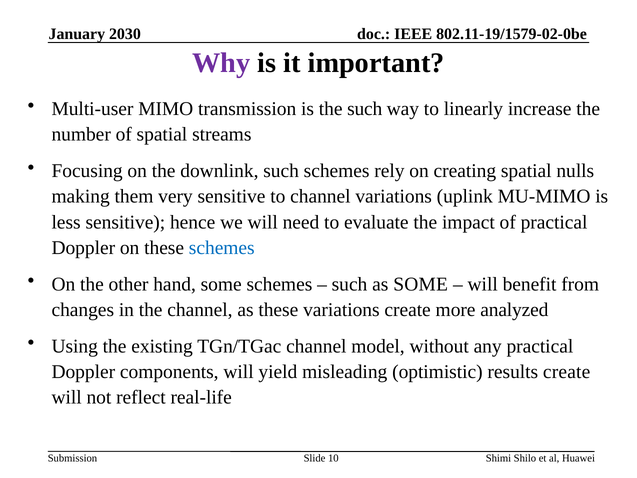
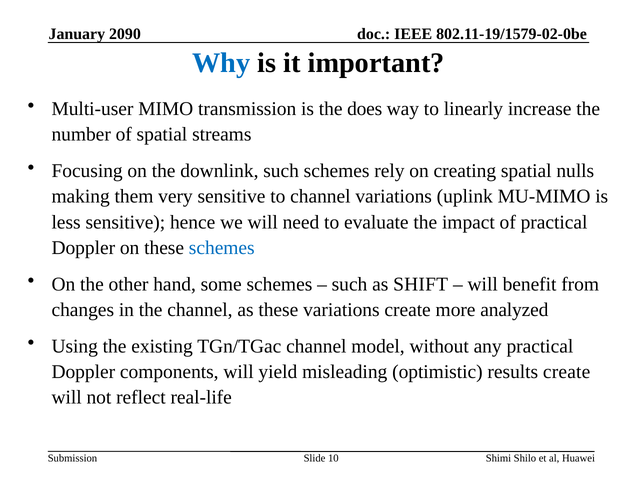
2030: 2030 -> 2090 (125, 34)
Why colour: purple -> blue (221, 63)
the such: such -> does (365, 109)
as SOME: SOME -> SHIFT (421, 284)
